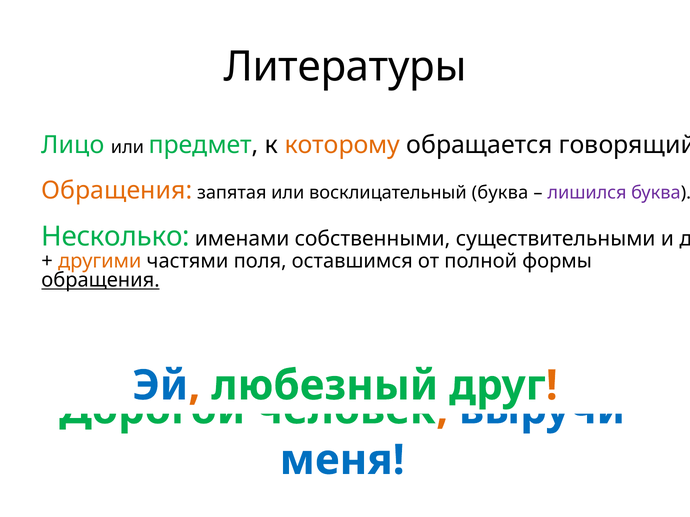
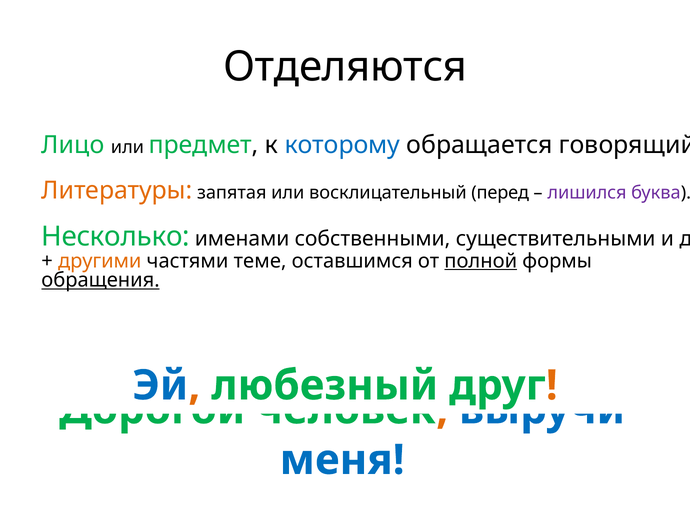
Литературы: Литературы -> Отделяются (345, 67)
которому colour: orange -> blue (342, 145)
Обращения: Обращения -> Литературы (117, 191)
восклицательный буква: буква -> перед (500, 193)
поля: поля -> теме (260, 261)
полной underline: none -> present (481, 261)
